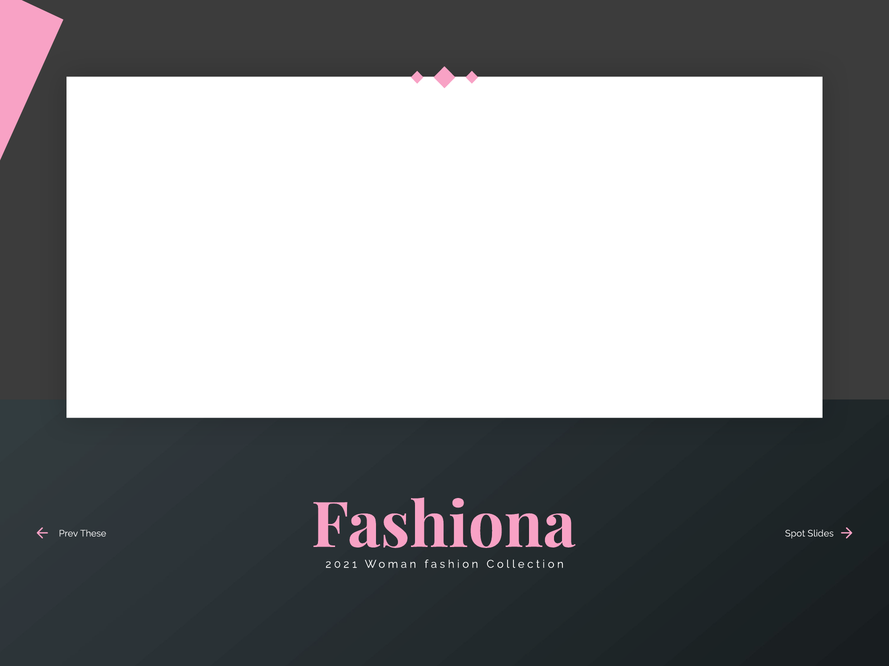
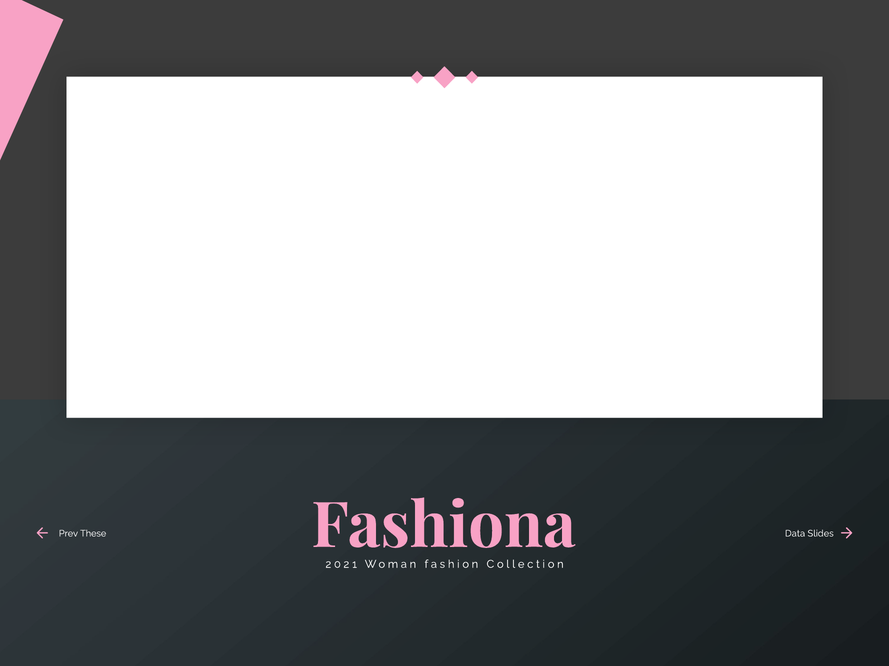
Spot: Spot -> Data (795, 534)
